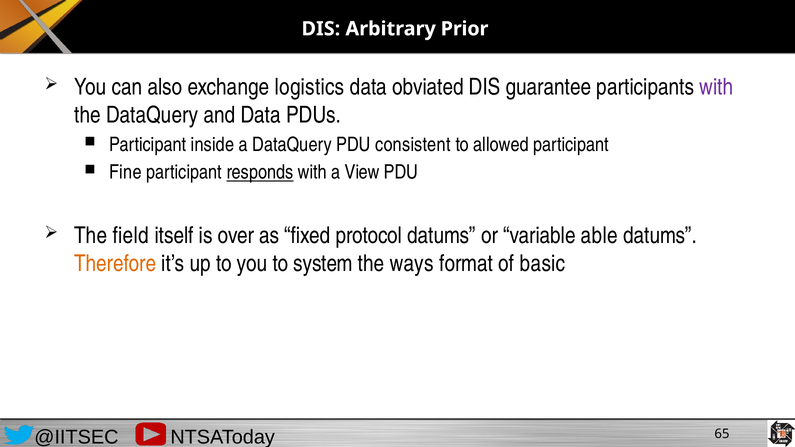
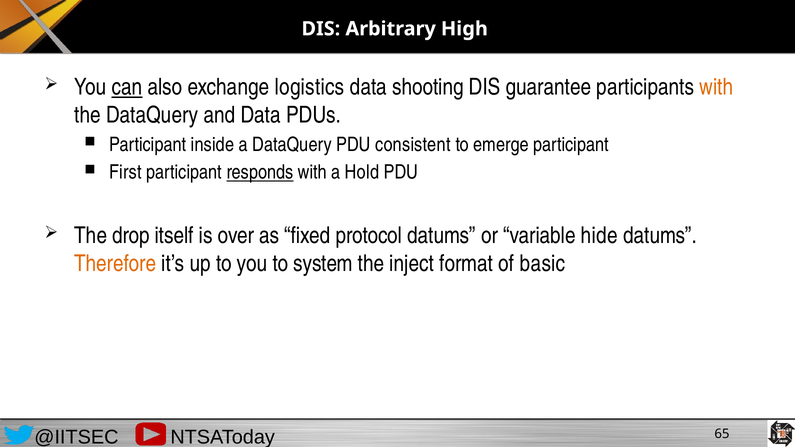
Prior: Prior -> High (464, 29)
can underline: none -> present (127, 87)
obviated: obviated -> shooting (428, 87)
with colour: purple -> orange (716, 87)
allowed: allowed -> emerge (501, 145)
Fine: Fine -> First (125, 172)
View: View -> Hold (362, 172)
field: field -> drop (131, 236)
able: able -> hide (599, 236)
ways: ways -> inject (412, 263)
